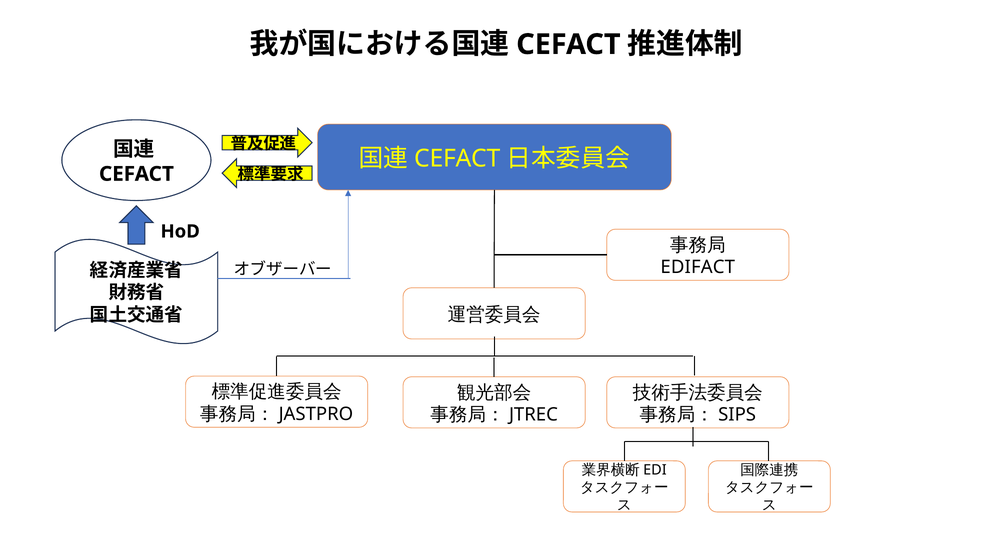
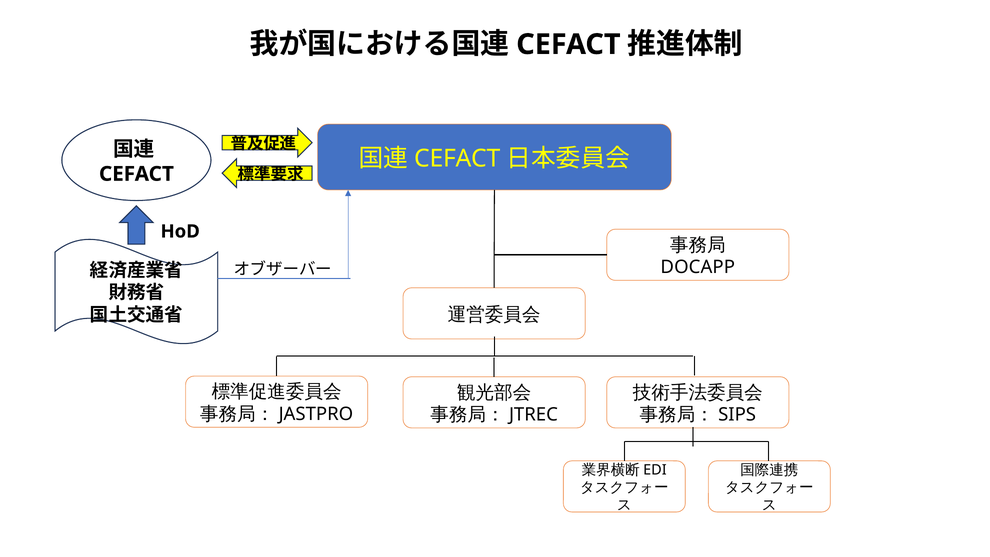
EDIFACT: EDIFACT -> DOCAPP (698, 267)
